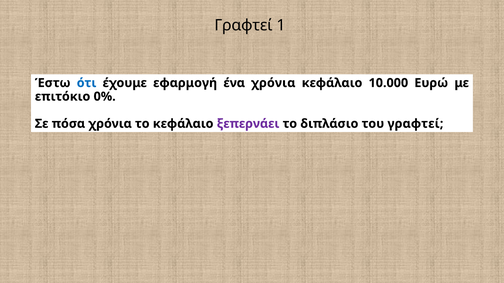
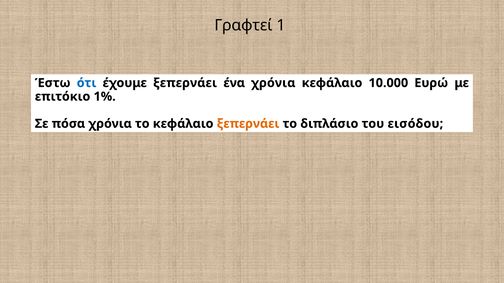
έχουμε εφαρμογή: εφαρμογή -> ξεπερνάει (185, 83)
0%: 0% -> 1% (105, 97)
ξεπερνάει colour: purple -> orange (248, 124)
του γραφτεί: γραφτεί -> εισόδου (415, 124)
